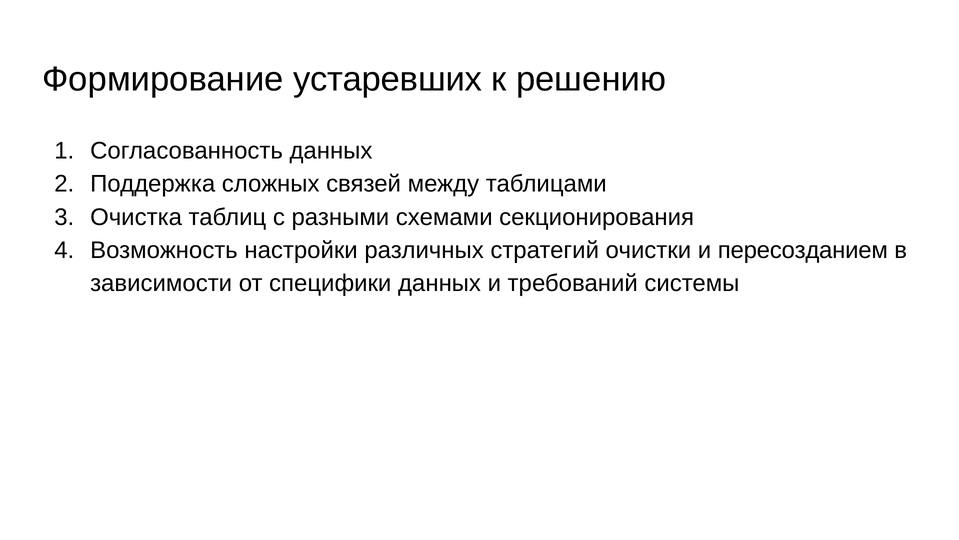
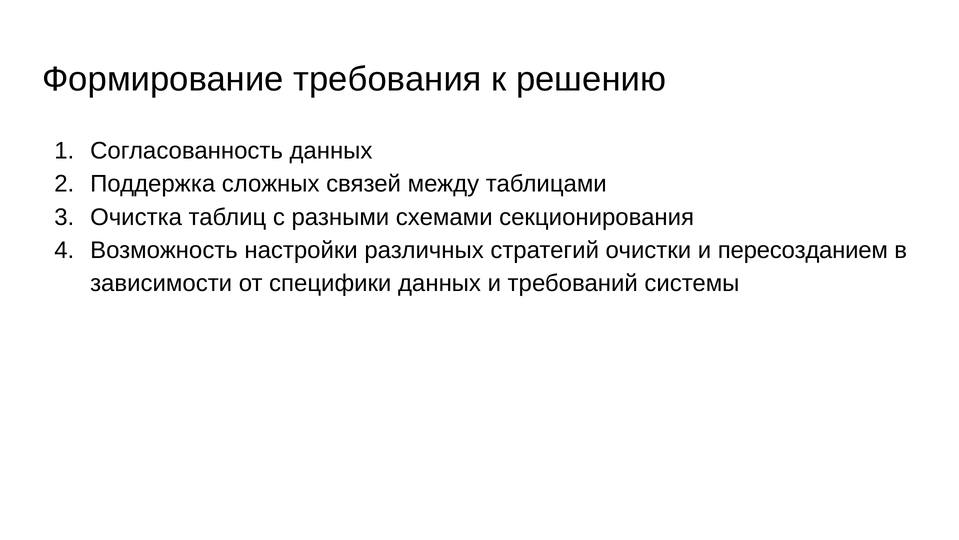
устаревших: устаревших -> требования (387, 79)
